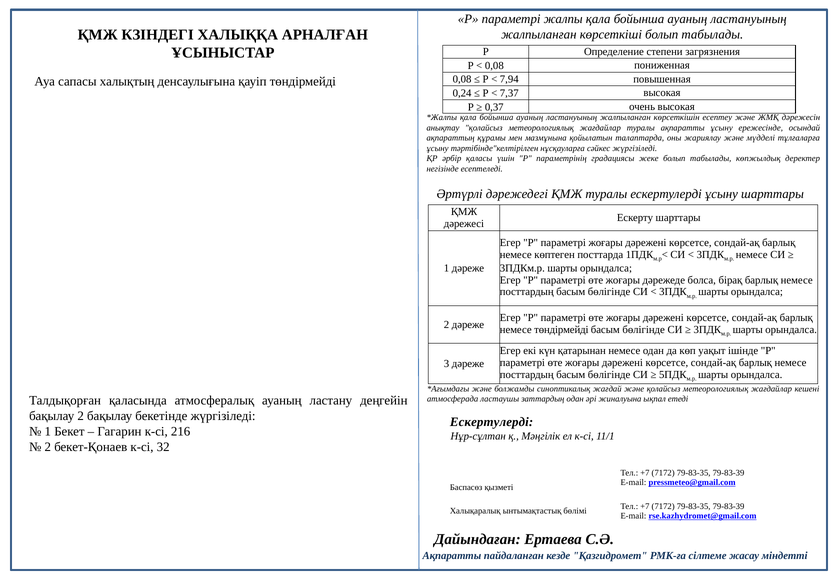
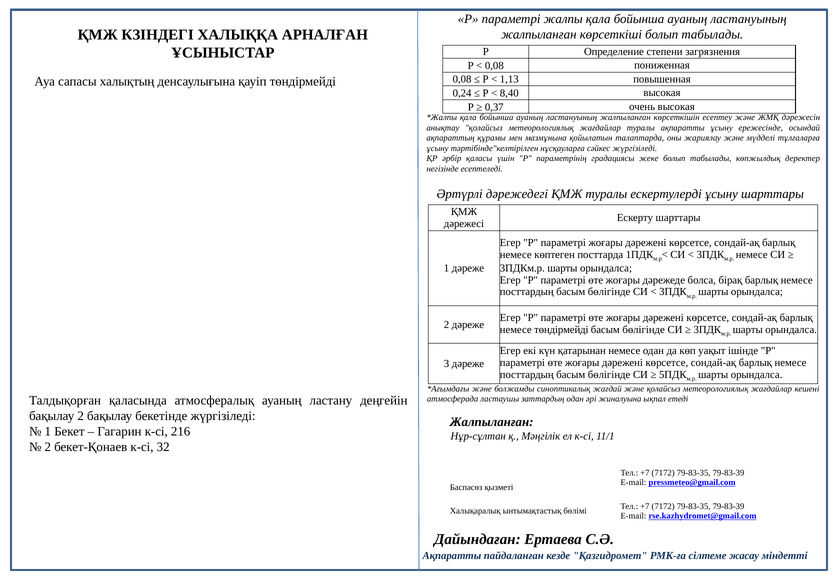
7,94: 7,94 -> 1,13 (509, 79)
7,37: 7,37 -> 8,40 (509, 93)
Ескертулерді: Ескертулерді -> Жалпыланған (492, 422)
